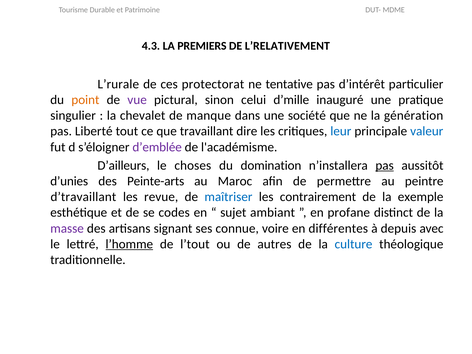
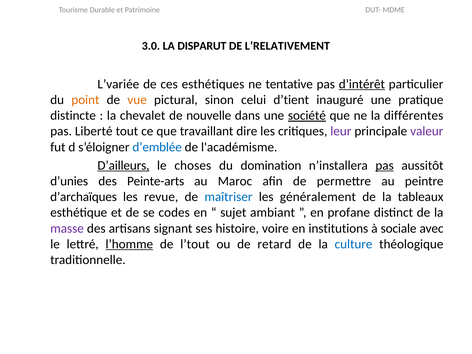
4.3: 4.3 -> 3.0 (151, 46)
PREMIERS: PREMIERS -> DISPARUT (202, 46)
L’rurale: L’rurale -> L’variée (118, 84)
protectorat: protectorat -> esthétiques (213, 84)
d’intérêt underline: none -> present (362, 84)
vue colour: purple -> orange (137, 100)
d’mille: d’mille -> d’tient (291, 100)
singulier: singulier -> distincte (73, 116)
manque: manque -> nouvelle (209, 116)
société underline: none -> present (307, 116)
génération: génération -> différentes (414, 116)
leur colour: blue -> purple (341, 131)
valeur colour: blue -> purple (427, 131)
d’emblée colour: purple -> blue (157, 147)
D’ailleurs underline: none -> present (123, 165)
d’travaillant: d’travaillant -> d’archaïques (84, 197)
contrairement: contrairement -> généralement (318, 197)
exemple: exemple -> tableaux (421, 197)
connue: connue -> histoire (237, 228)
différentes: différentes -> institutions (338, 228)
depuis: depuis -> sociale (399, 228)
autres: autres -> retard (274, 244)
